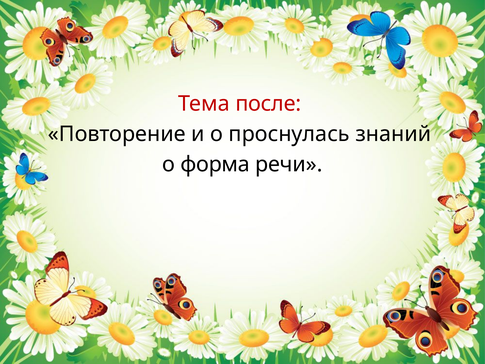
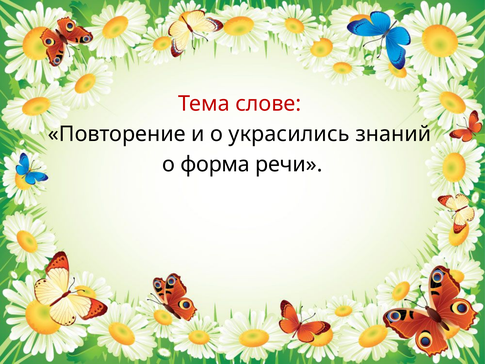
после: после -> слове (268, 104)
проснулась: проснулась -> украсились (289, 134)
